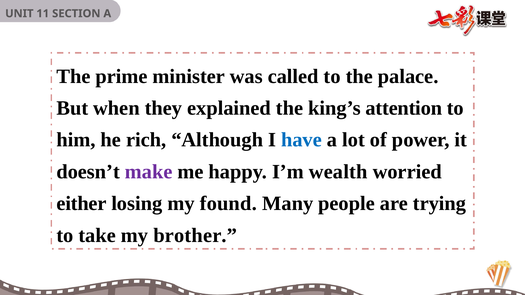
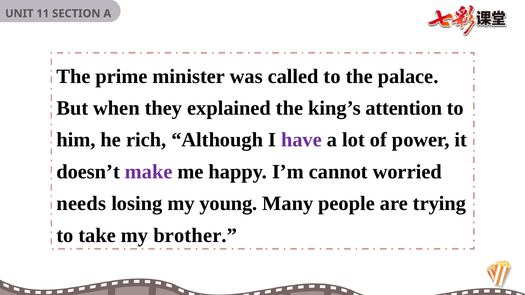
have colour: blue -> purple (302, 140)
wealth: wealth -> cannot (338, 172)
either: either -> needs (81, 204)
found: found -> young (228, 204)
